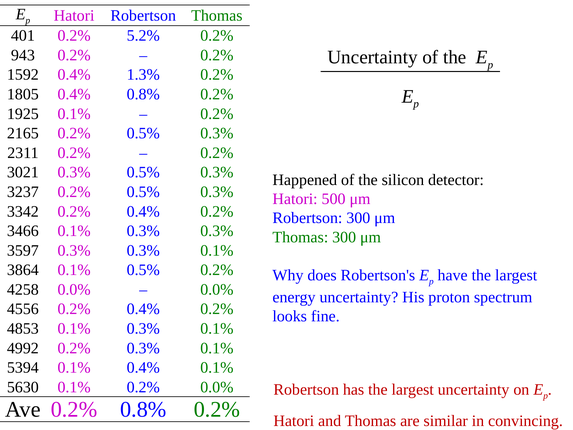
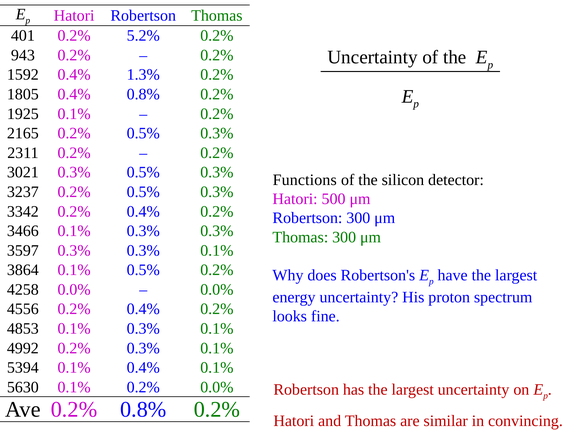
Happened: Happened -> Functions (305, 180)
